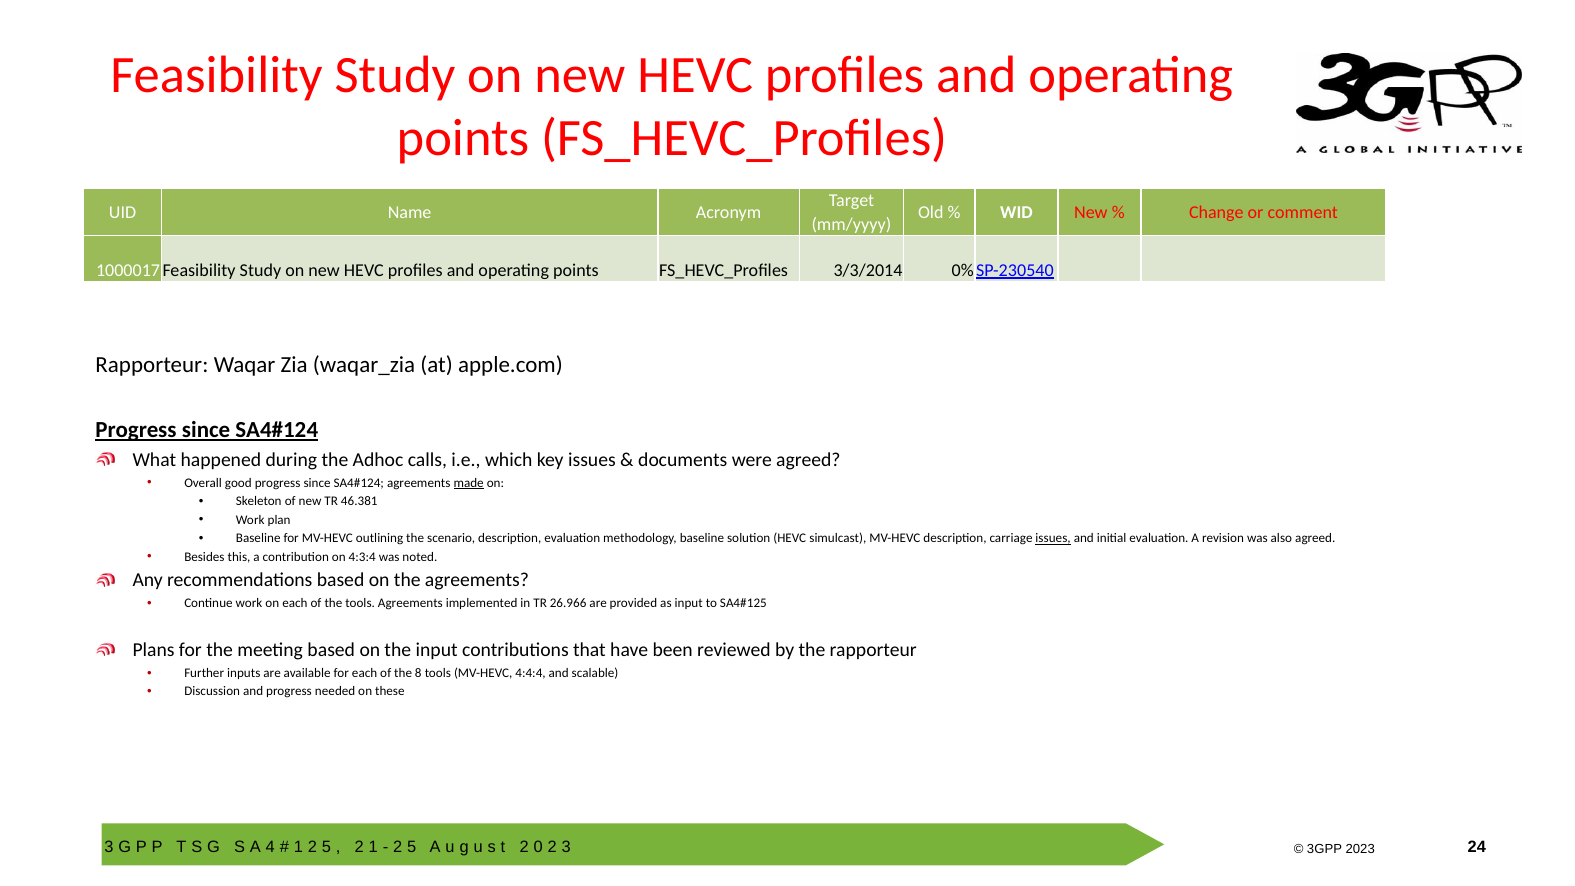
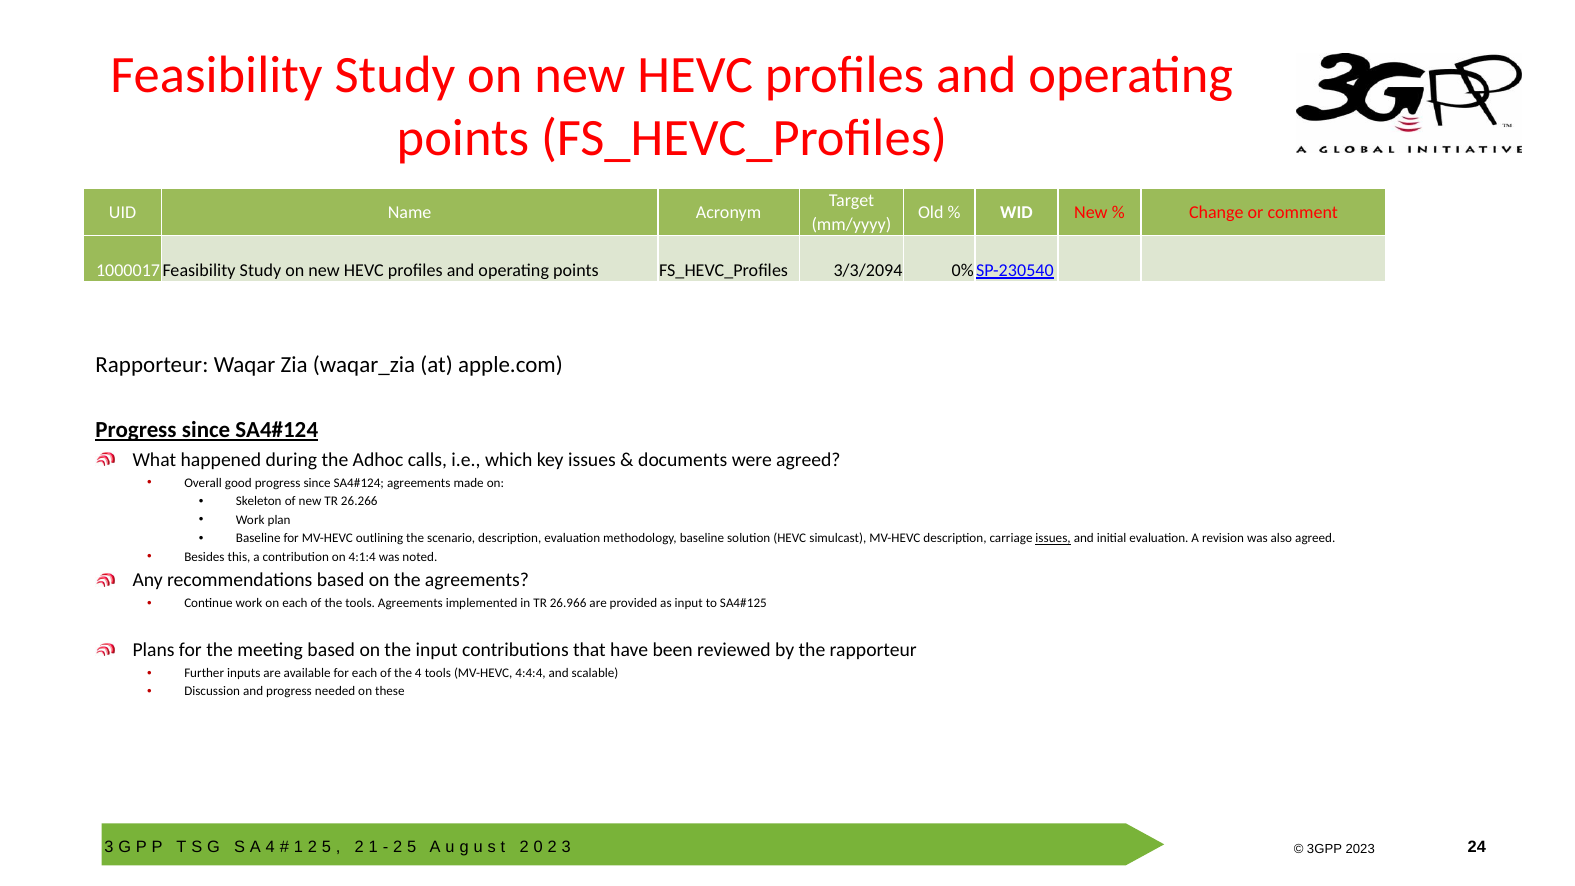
3/3/2014: 3/3/2014 -> 3/3/2094 (868, 270)
made underline: present -> none (469, 483)
46.381: 46.381 -> 26.266 (359, 501)
4:3:4: 4:3:4 -> 4:1:4 (362, 557)
the 8: 8 -> 4 (418, 673)
